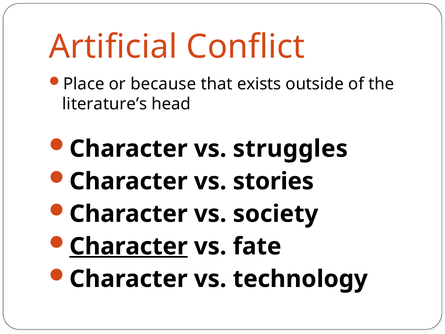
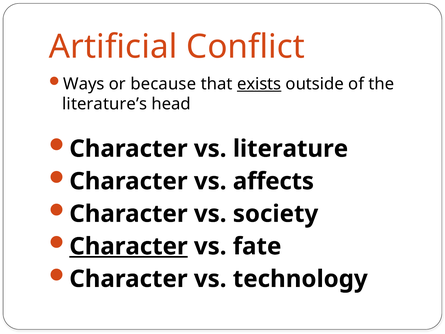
Place: Place -> Ways (84, 84)
exists underline: none -> present (259, 84)
struggles: struggles -> literature (290, 149)
stories: stories -> affects (273, 181)
